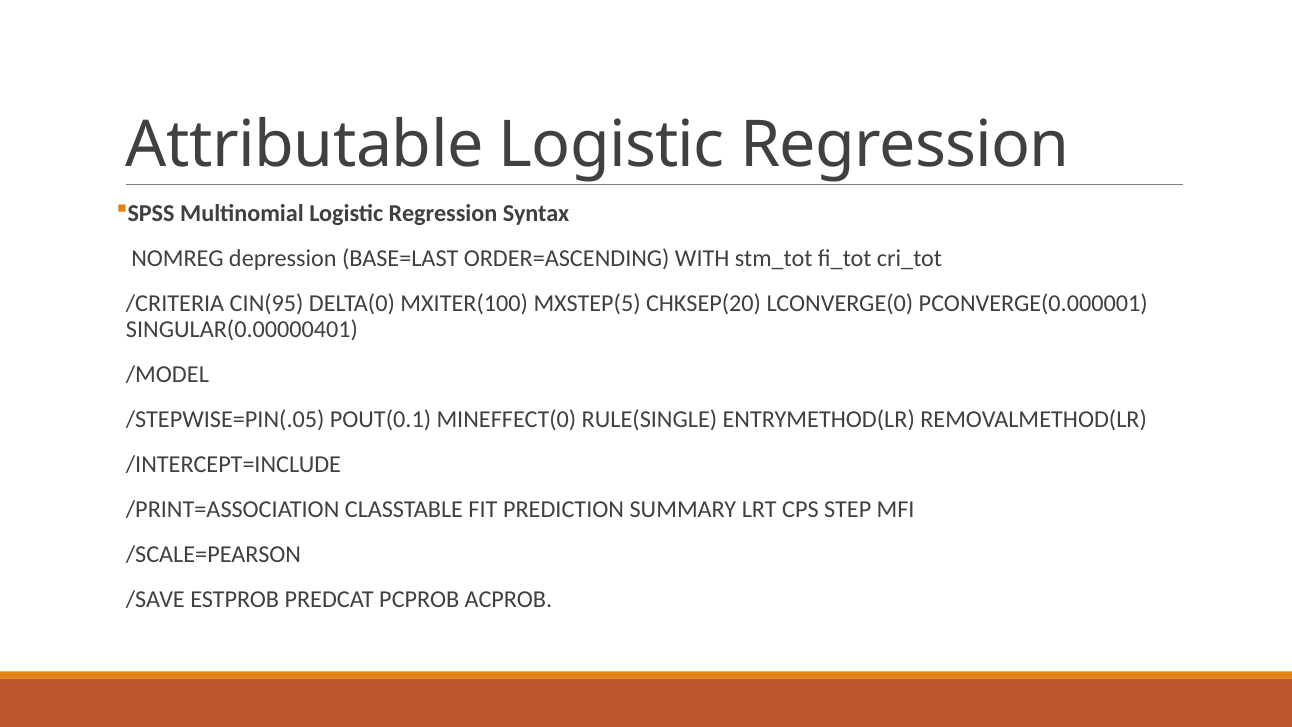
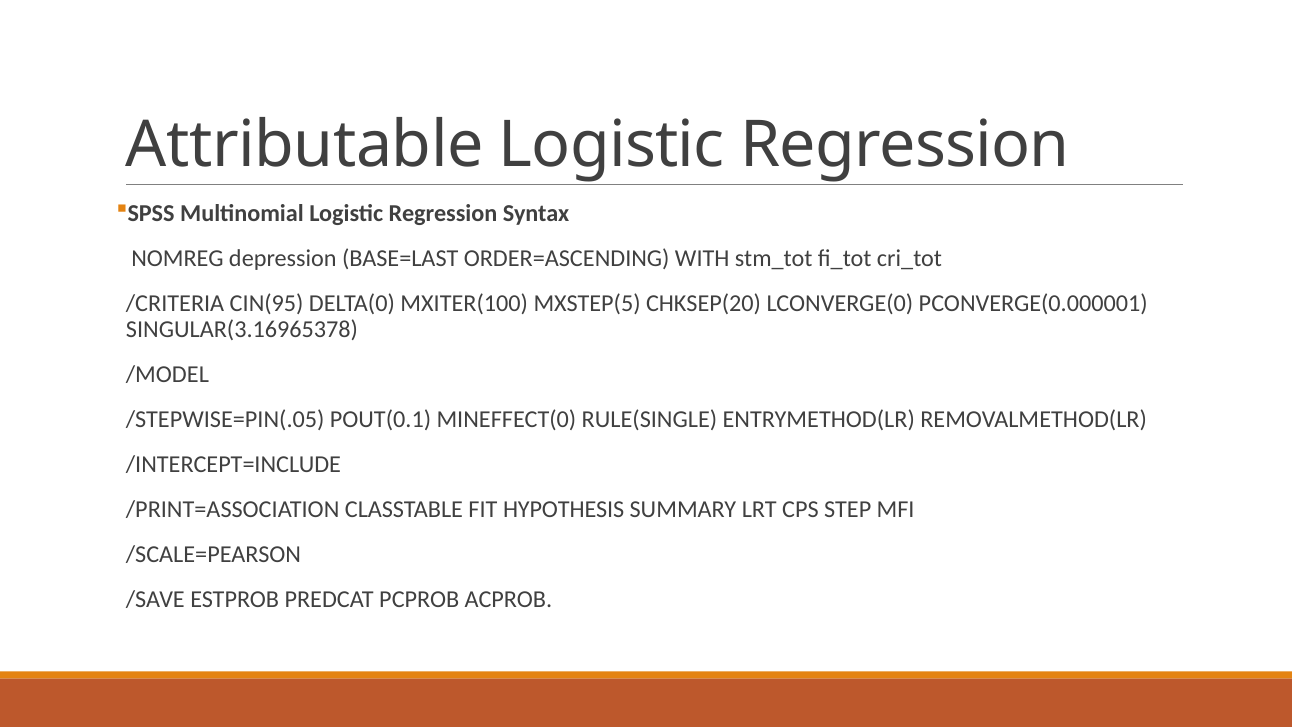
SINGULAR(0.00000401: SINGULAR(0.00000401 -> SINGULAR(3.16965378 (242, 330)
PREDICTION: PREDICTION -> HYPOTHESIS (564, 510)
